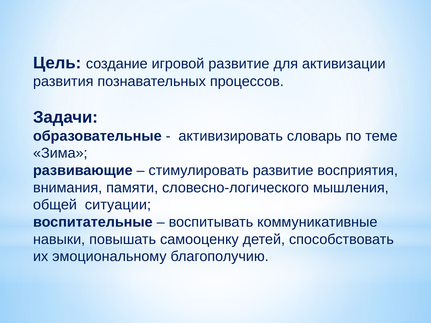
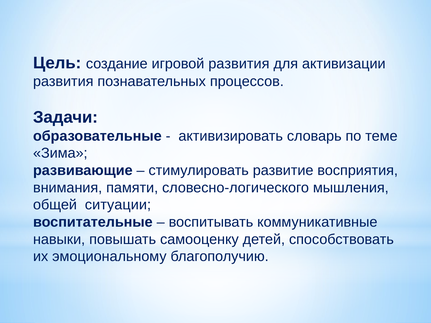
игровой развитие: развитие -> развития (239, 64)
